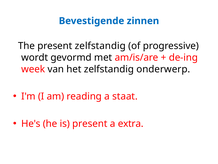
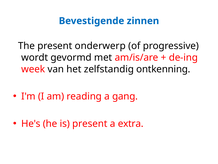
present zelfstandig: zelfstandig -> onderwerp (100, 46)
onderwerp: onderwerp -> ontkenning (163, 69)
staat: staat -> gang (125, 96)
